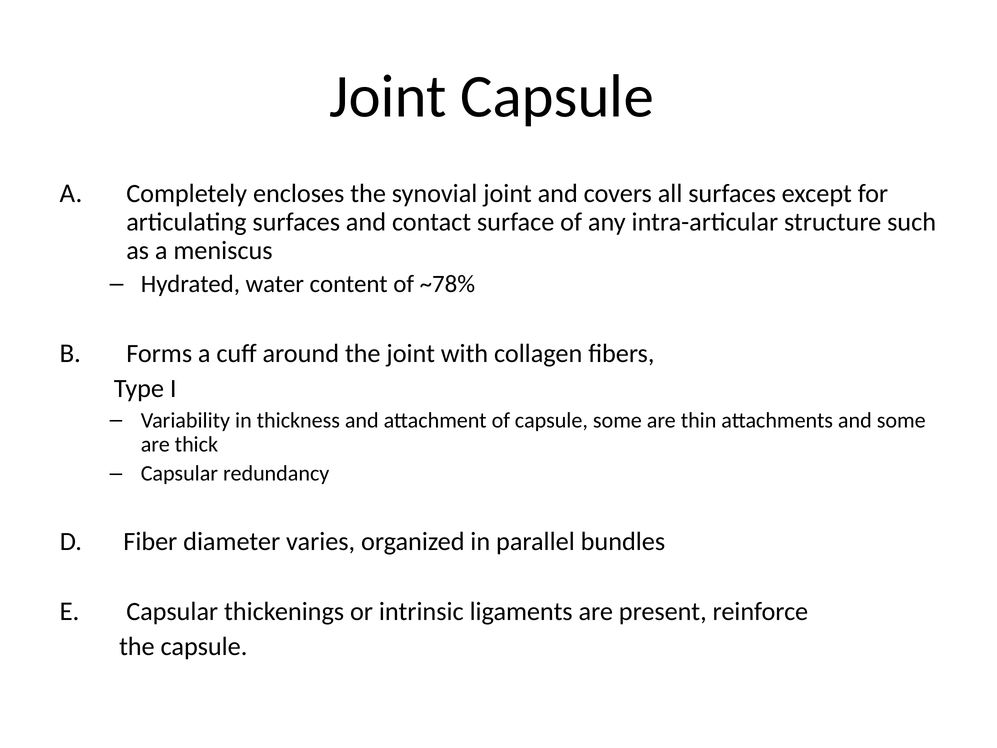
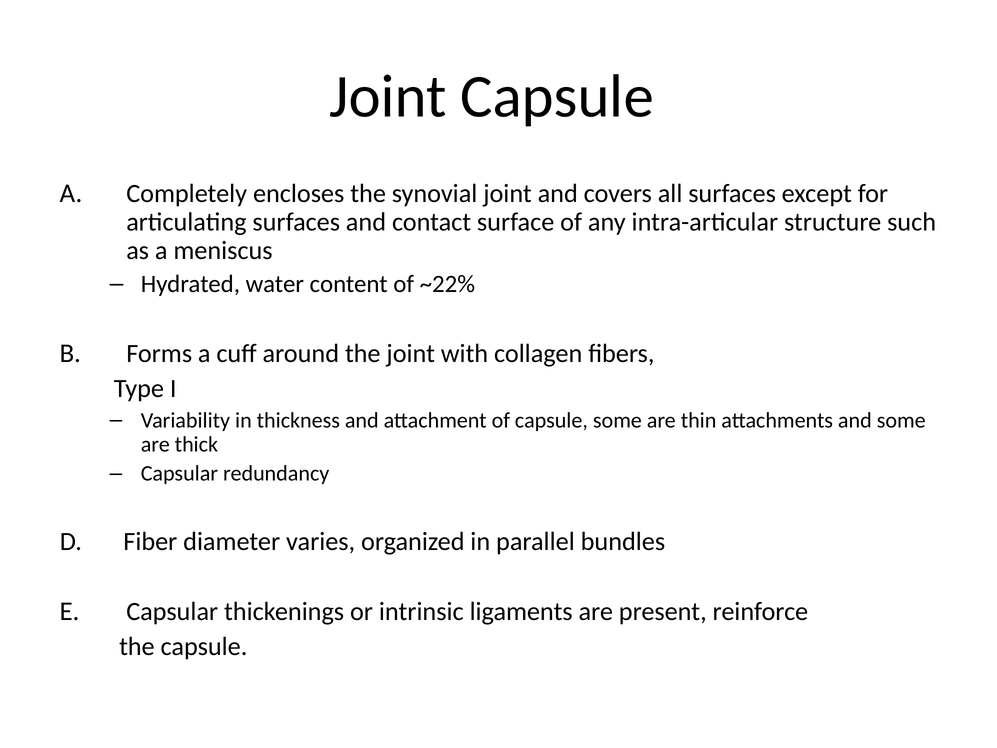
~78%: ~78% -> ~22% (447, 284)
